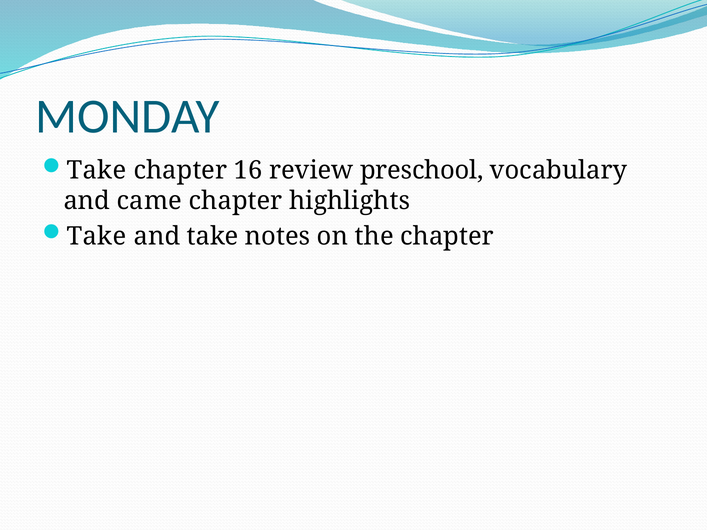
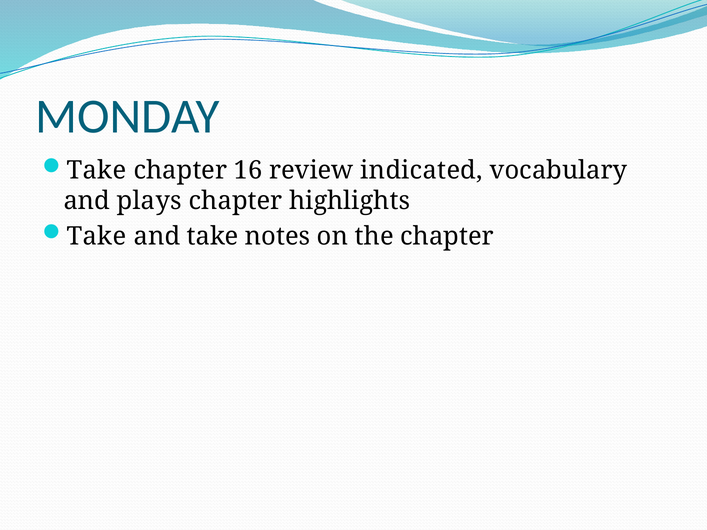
preschool: preschool -> indicated (422, 170)
came: came -> plays (149, 201)
